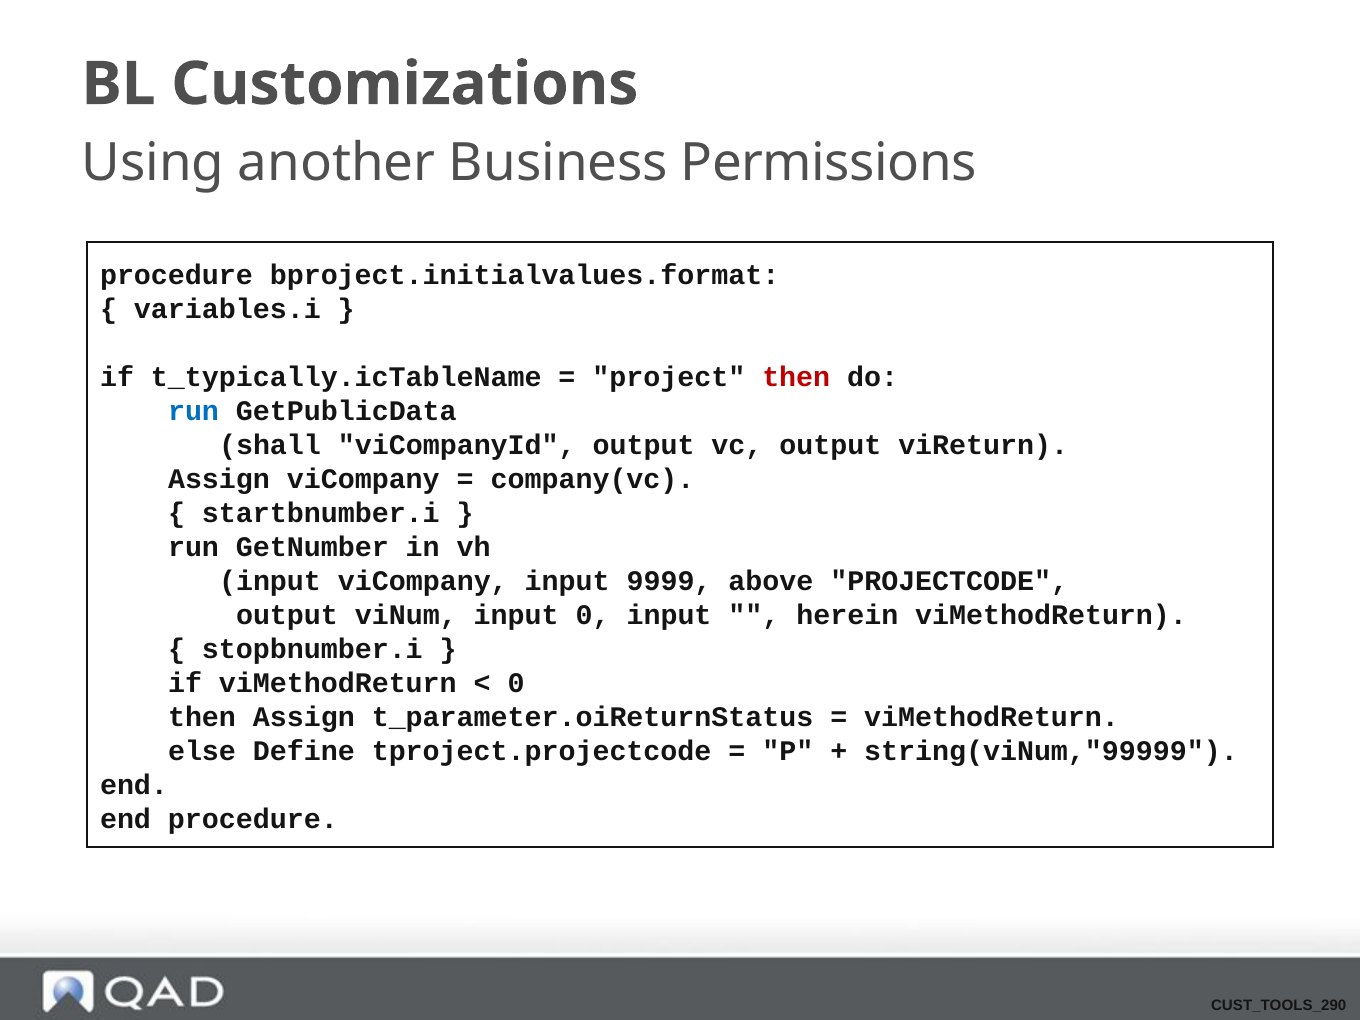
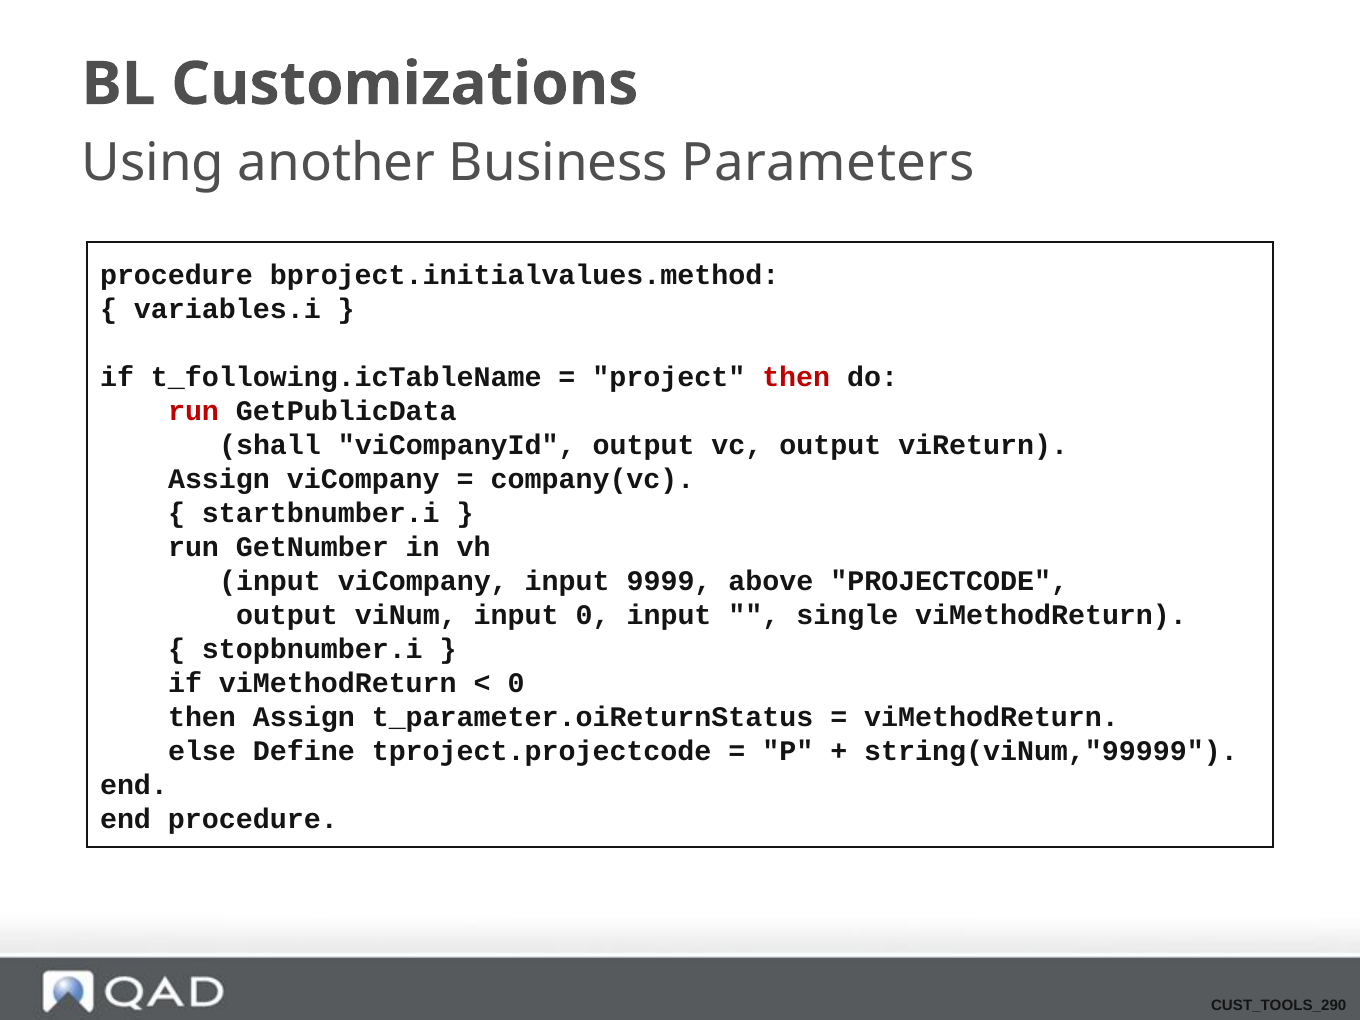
Permissions: Permissions -> Parameters (828, 163)
bproject.initialvalues.format: bproject.initialvalues.format -> bproject.initialvalues.method (525, 275)
t_typically.icTableName: t_typically.icTableName -> t_following.icTableName (346, 377)
run colour: blue -> red (194, 411)
herein: herein -> single (847, 615)
